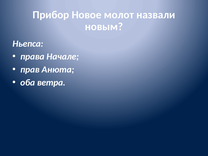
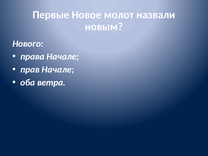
Прибор: Прибор -> Первые (51, 15)
Ньепса: Ньепса -> Нового (28, 44)
прав Анюта: Анюта -> Начале (58, 70)
